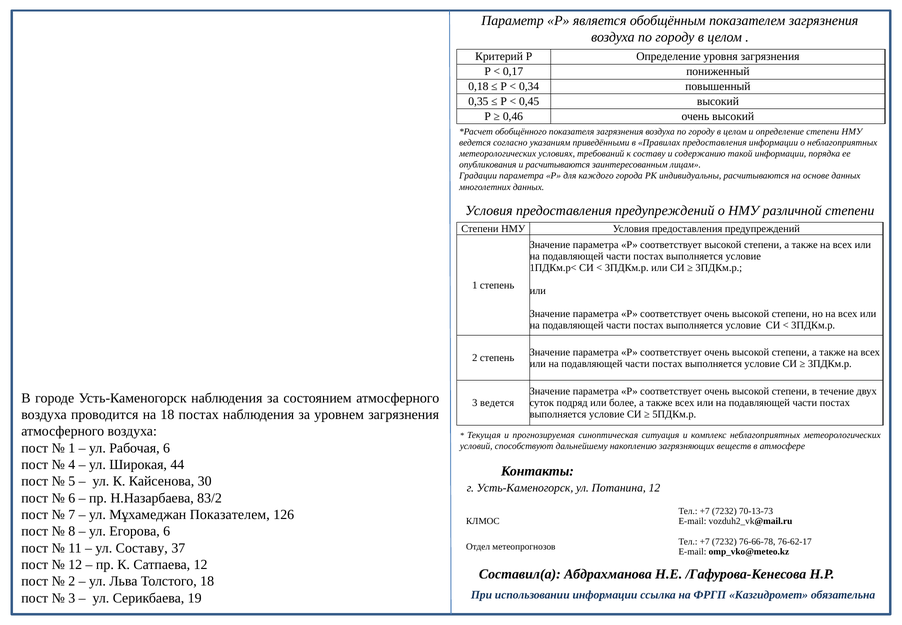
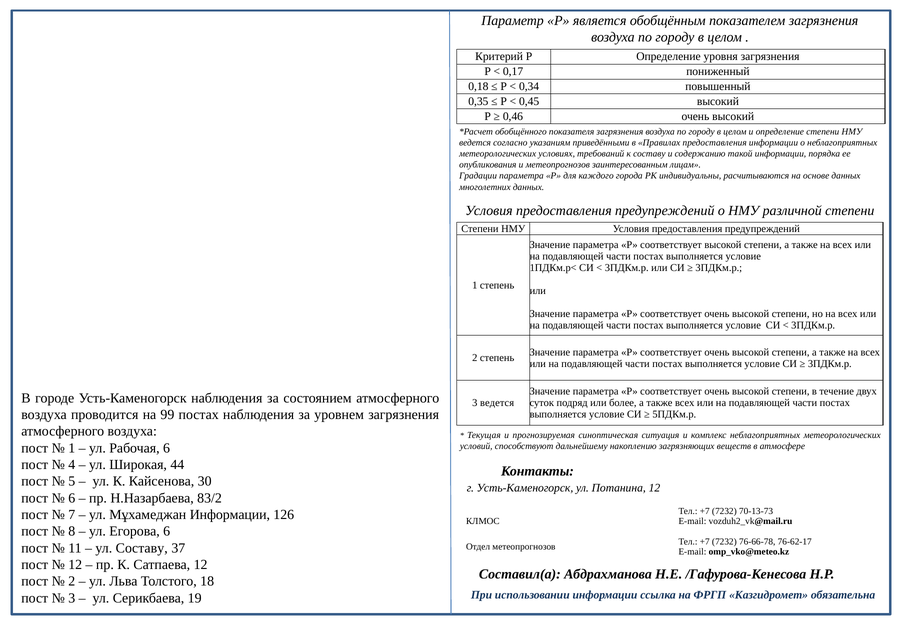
и расчитываются: расчитываются -> метеопрогнозов (558, 165)
на 18: 18 -> 99 (167, 414)
Мұхамеджан Показателем: Показателем -> Информации (230, 514)
